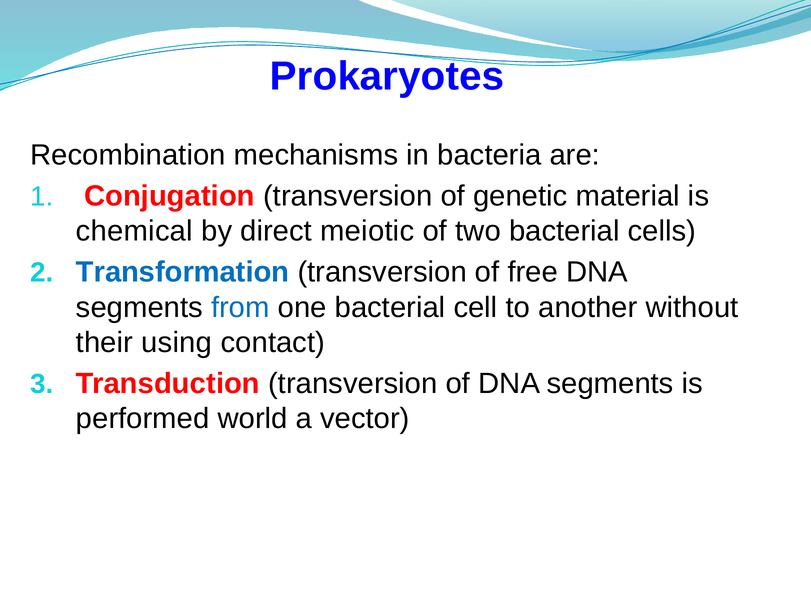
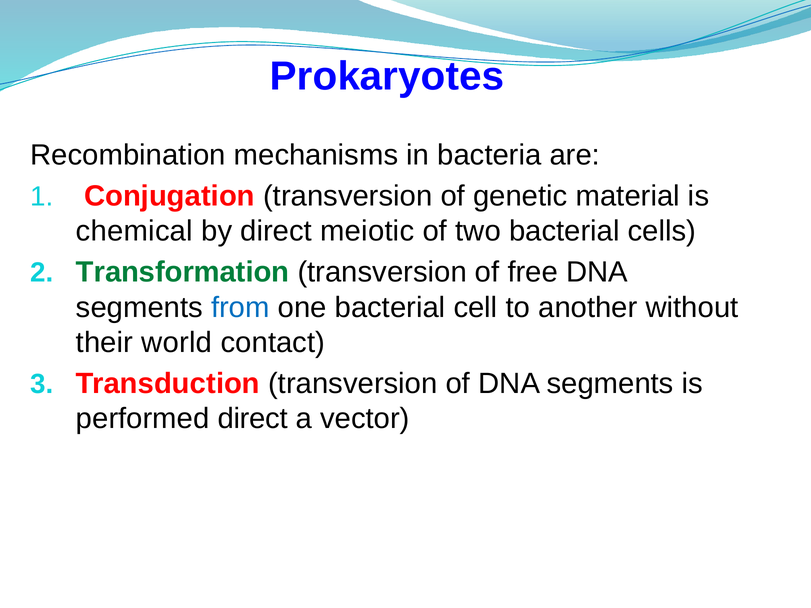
Transformation colour: blue -> green (183, 272)
using: using -> world (177, 343)
performed world: world -> direct (253, 419)
